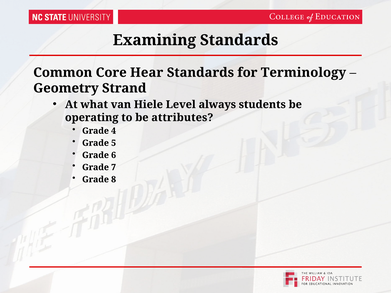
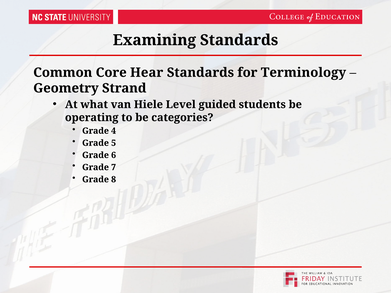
always: always -> guided (217, 105)
attributes: attributes -> categories (182, 118)
